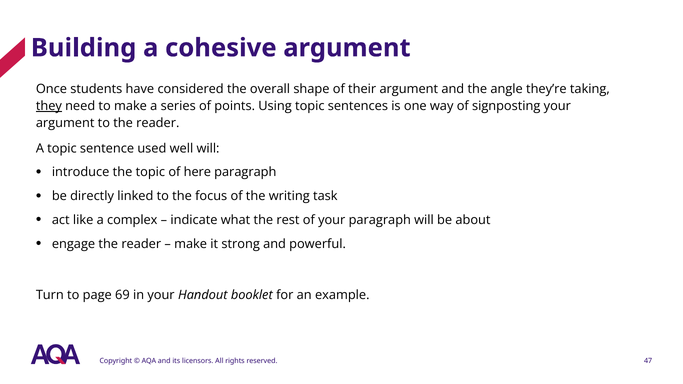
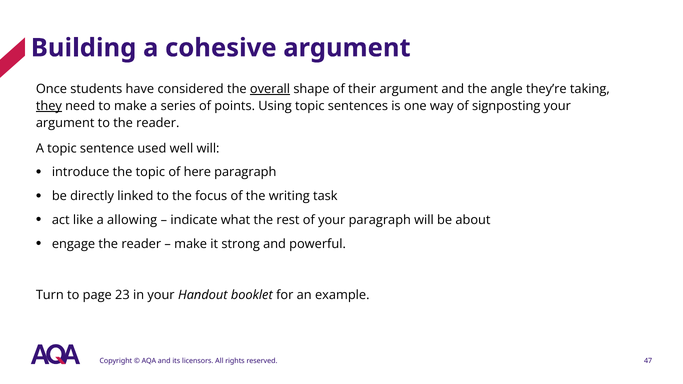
overall underline: none -> present (270, 89)
complex: complex -> allowing (132, 220)
69: 69 -> 23 (122, 295)
